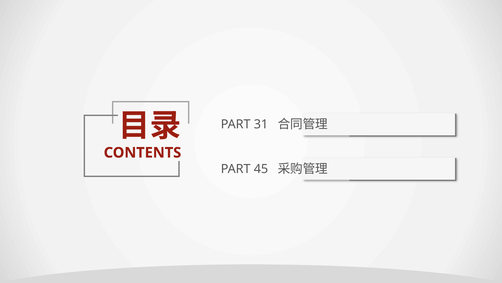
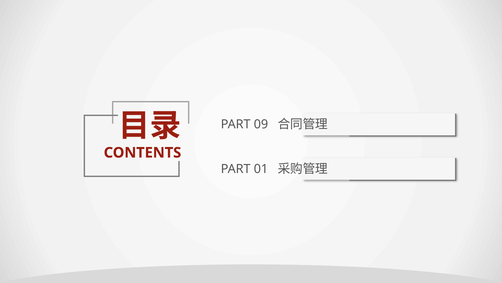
31: 31 -> 09 (261, 124)
45: 45 -> 01 (261, 169)
